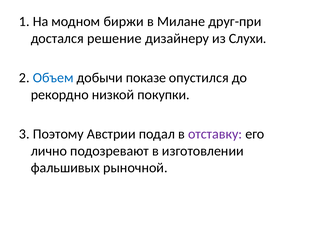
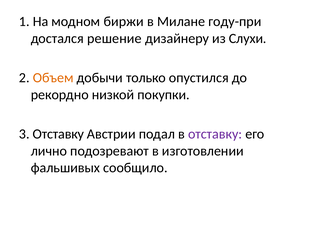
друг-при: друг-при -> году-при (235, 22)
Объем colour: blue -> orange (53, 78)
показе: показе -> только (146, 78)
3 Поэтому: Поэтому -> Отставку (58, 134)
рыночной: рыночной -> сообщило (135, 168)
